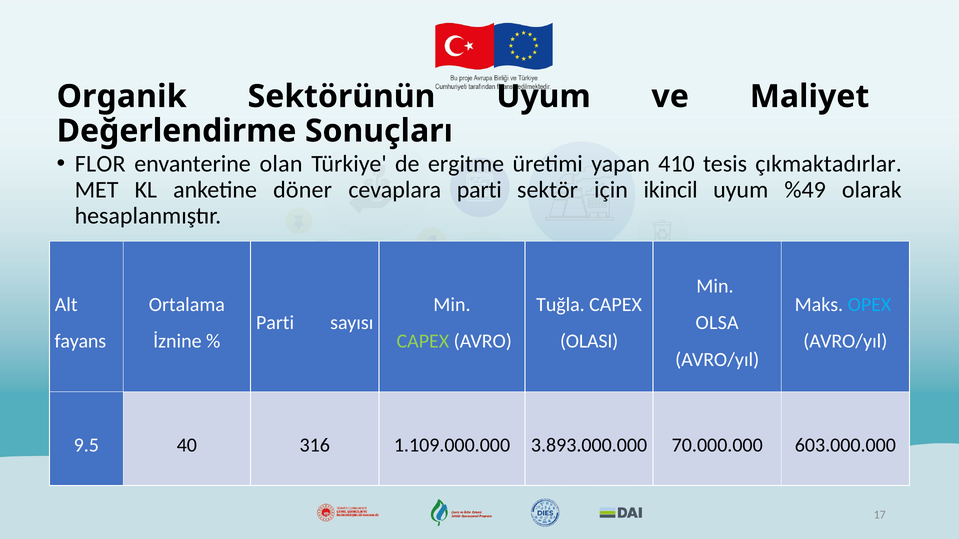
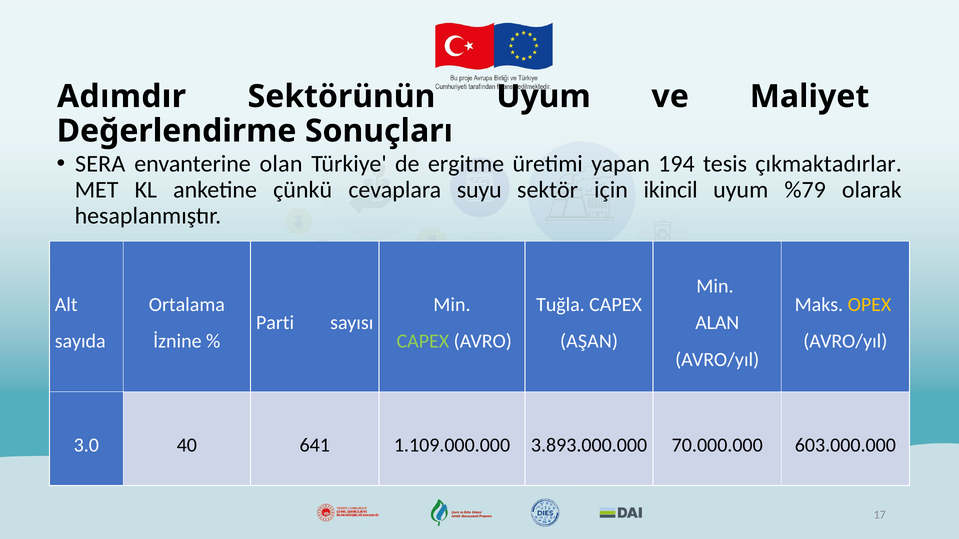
Organik: Organik -> Adımdır (122, 97)
FLOR: FLOR -> SERA (100, 164)
410: 410 -> 194 (676, 164)
döner: döner -> çünkü (303, 190)
cevaplara parti: parti -> suyu (479, 190)
%49: %49 -> %79 (805, 190)
OPEX colour: light blue -> yellow (870, 305)
OLSA: OLSA -> ALAN (717, 323)
fayans: fayans -> sayıda (80, 341)
OLASI: OLASI -> AŞAN (589, 341)
9.5: 9.5 -> 3.0 (86, 445)
316: 316 -> 641 (315, 445)
